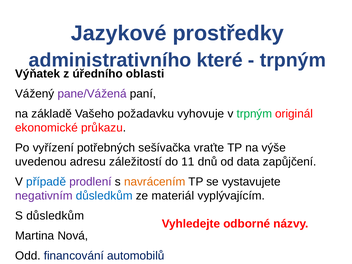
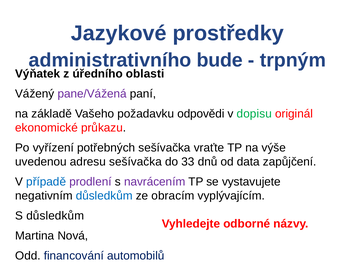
které: které -> bude (220, 60)
vyhovuje: vyhovuje -> odpovědi (201, 114)
v trpným: trpným -> dopisu (254, 114)
adresu záležitostí: záležitostí -> sešívačka (135, 162)
11: 11 -> 33 (188, 162)
navrácením colour: orange -> purple (155, 182)
negativním colour: purple -> black (44, 196)
materiál: materiál -> obracím (173, 196)
